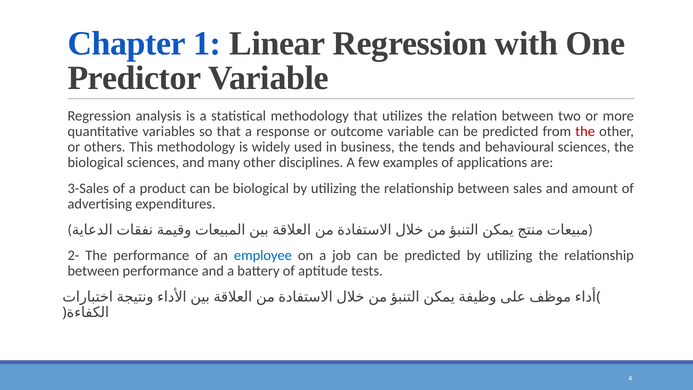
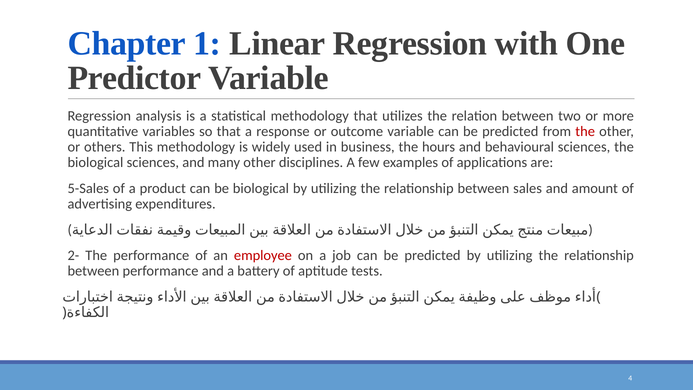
tends: tends -> hours (439, 147)
3-Sales: 3-Sales -> 5-Sales (88, 188)
employee colour: blue -> red (263, 255)
